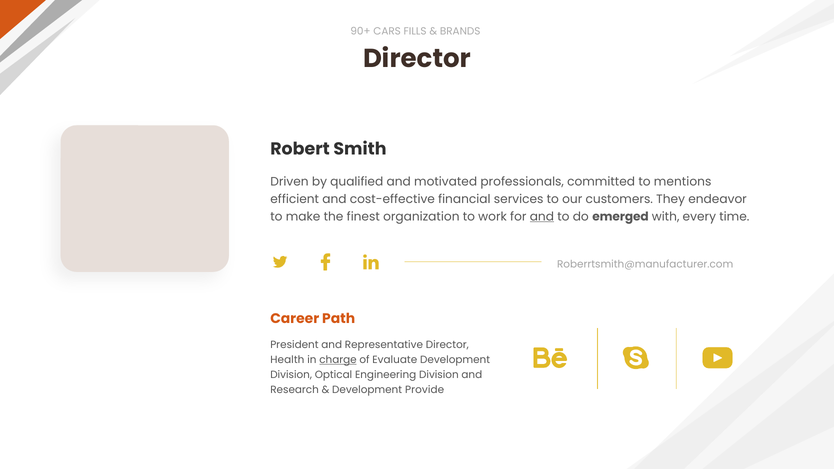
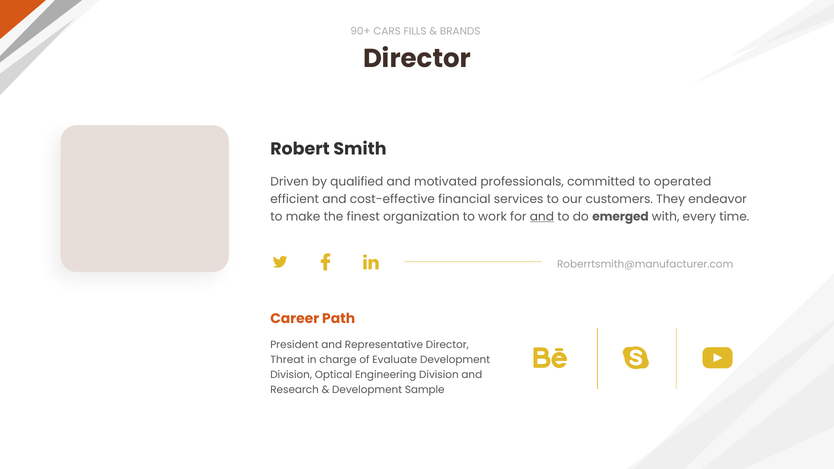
mentions: mentions -> operated (683, 182)
Health: Health -> Threat (287, 360)
charge underline: present -> none (338, 360)
Provide: Provide -> Sample (425, 390)
